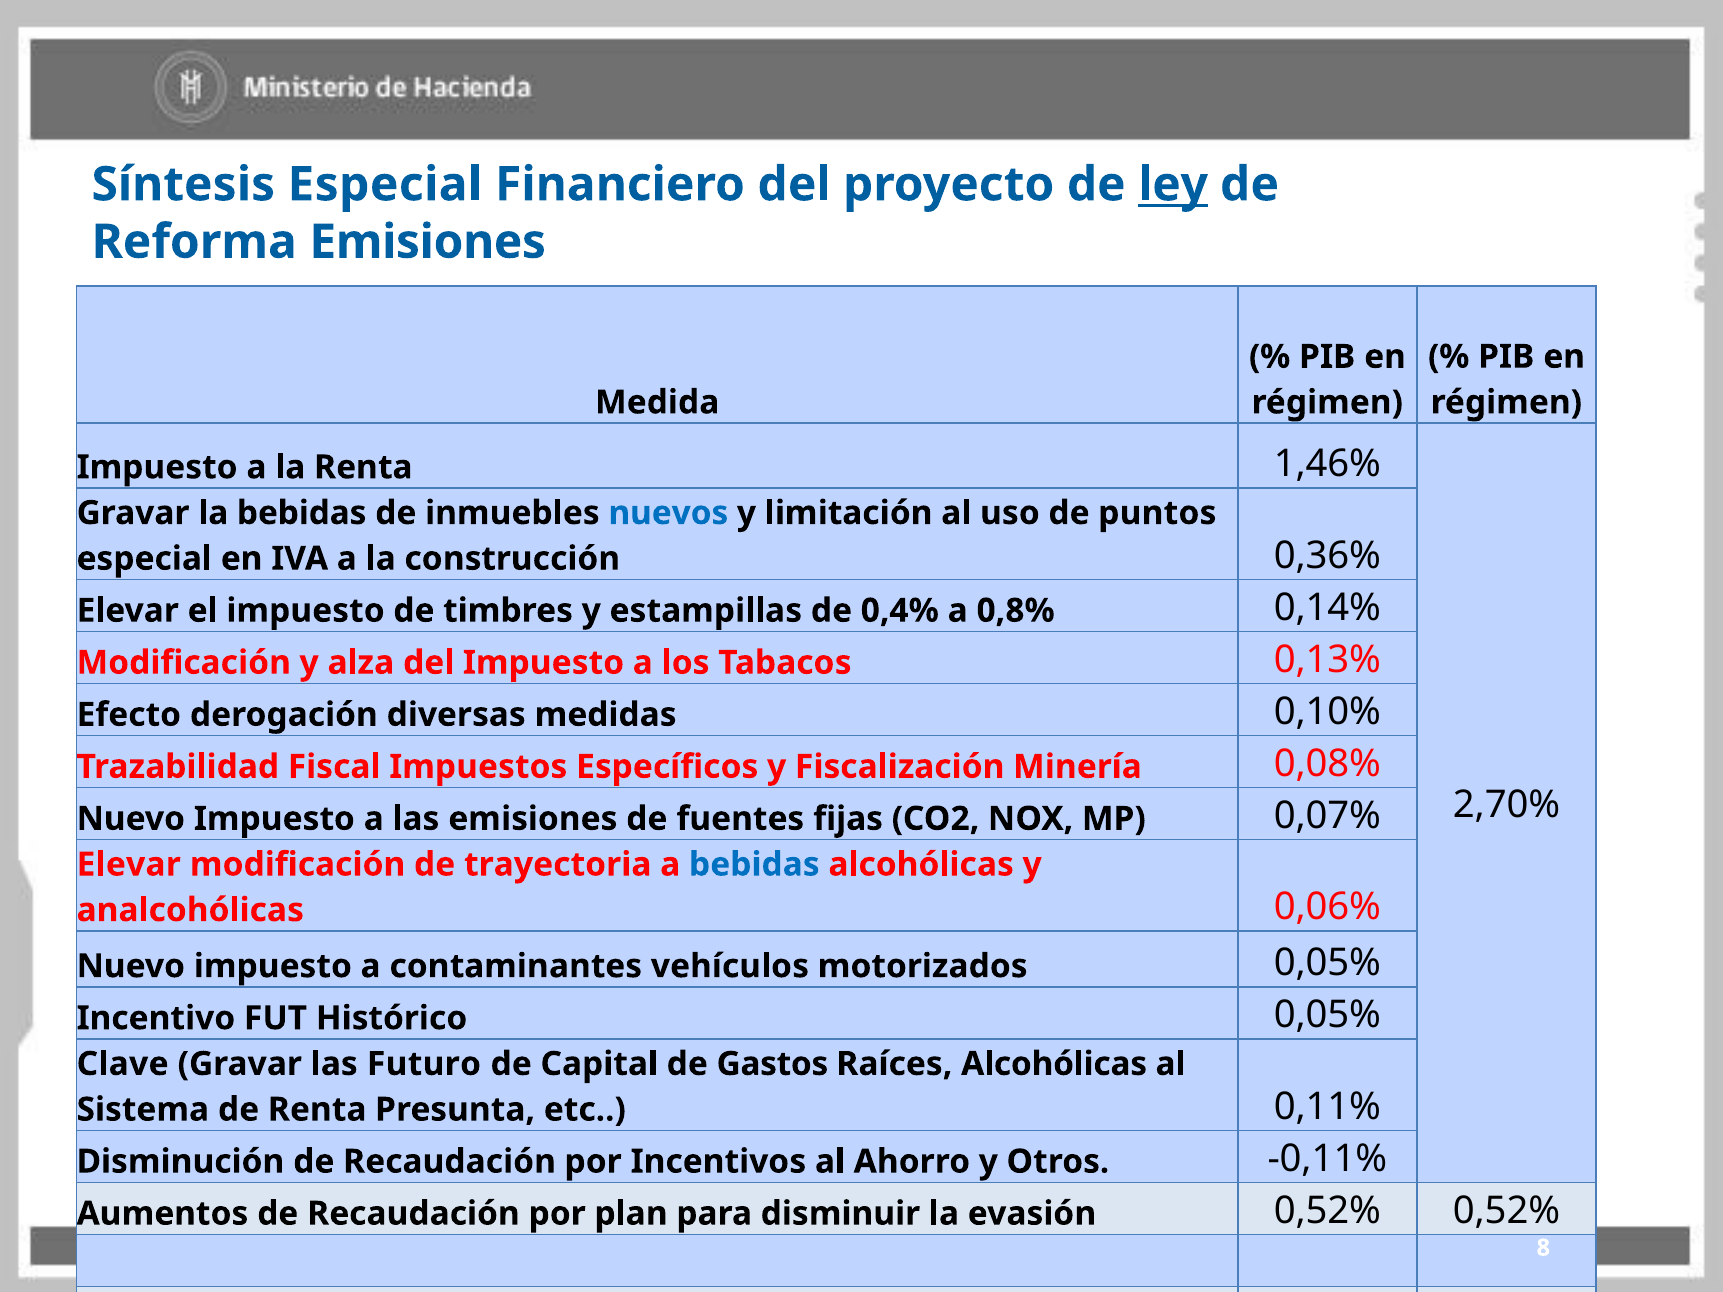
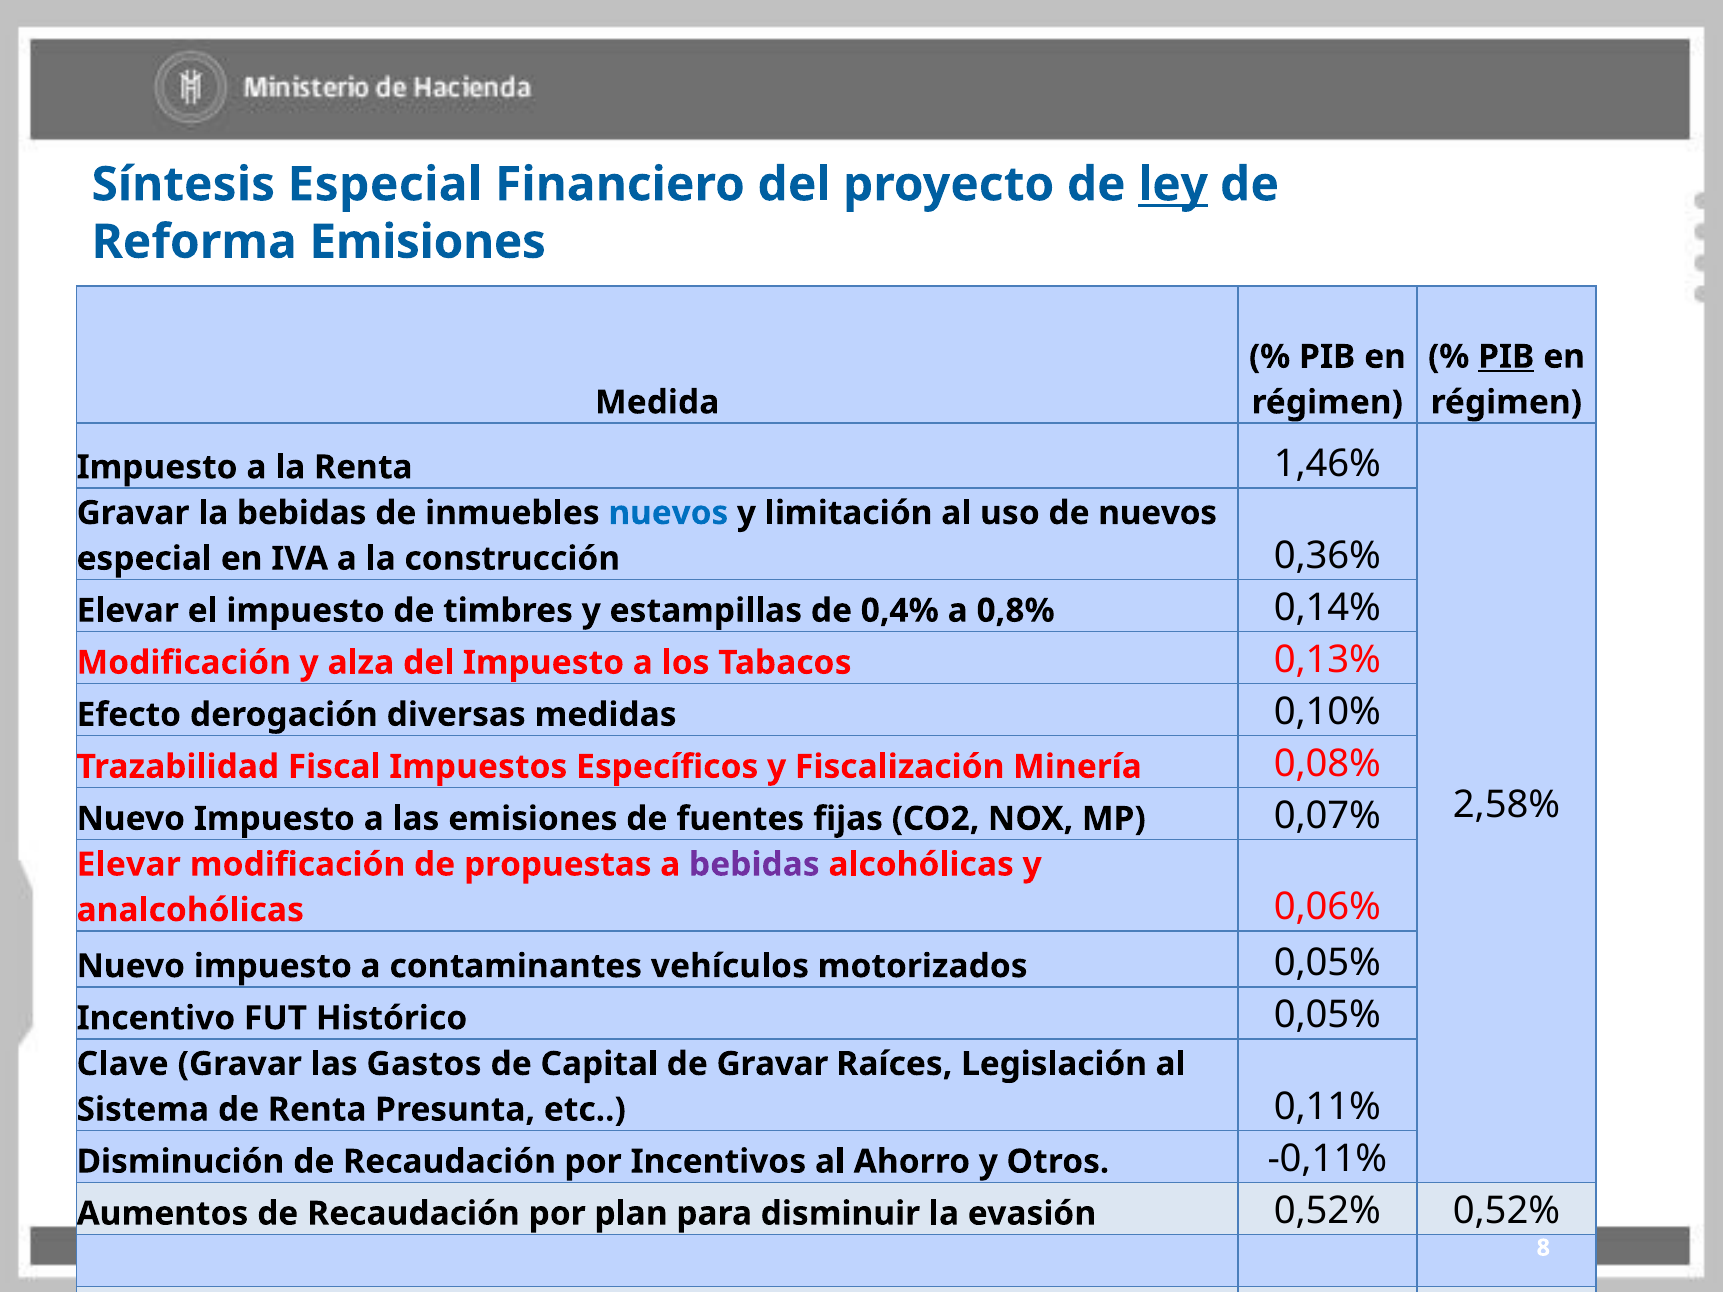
PIB underline: none -> present (1506, 357)
de puntos: puntos -> nuevos (1158, 513)
2,70%: 2,70% -> 2,58% (1507, 805)
trayectoria: trayectoria -> propuestas (558, 865)
bebidas colour: blue -> purple (754, 865)
Futuro: Futuro -> Gastos (424, 1064)
de Gastos: Gastos -> Gravar (772, 1064)
Raíces Alcohólicas: Alcohólicas -> Legislación (1054, 1064)
